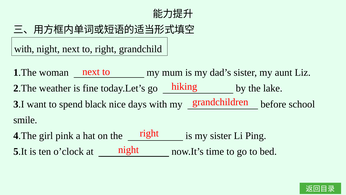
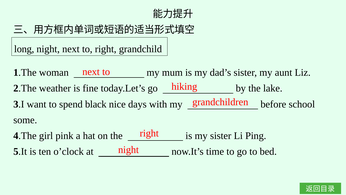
with: with -> long (24, 49)
smile: smile -> some (25, 120)
